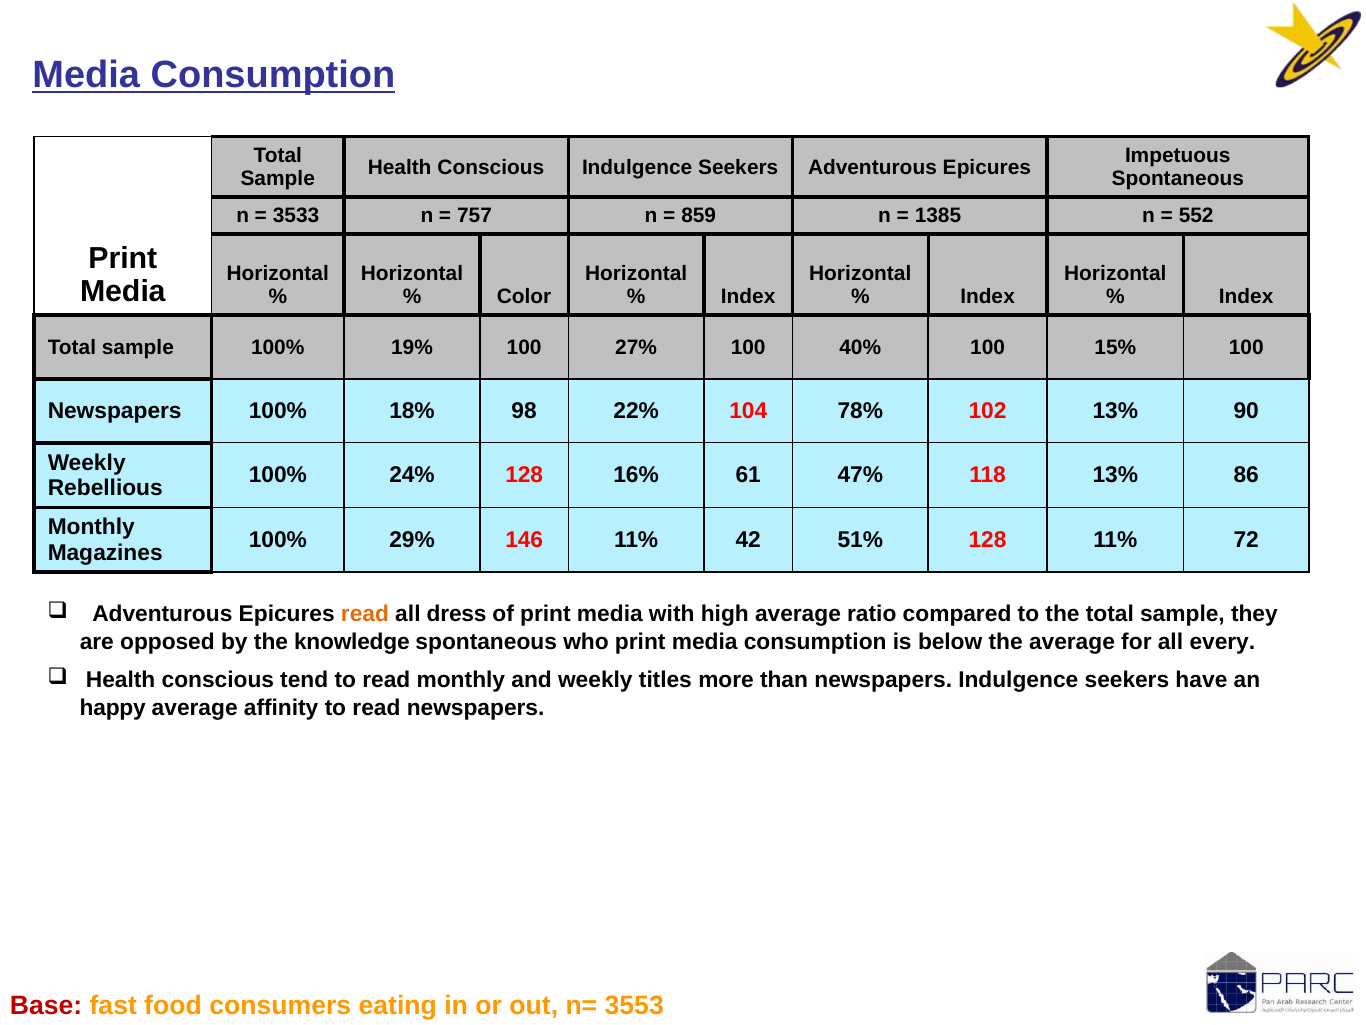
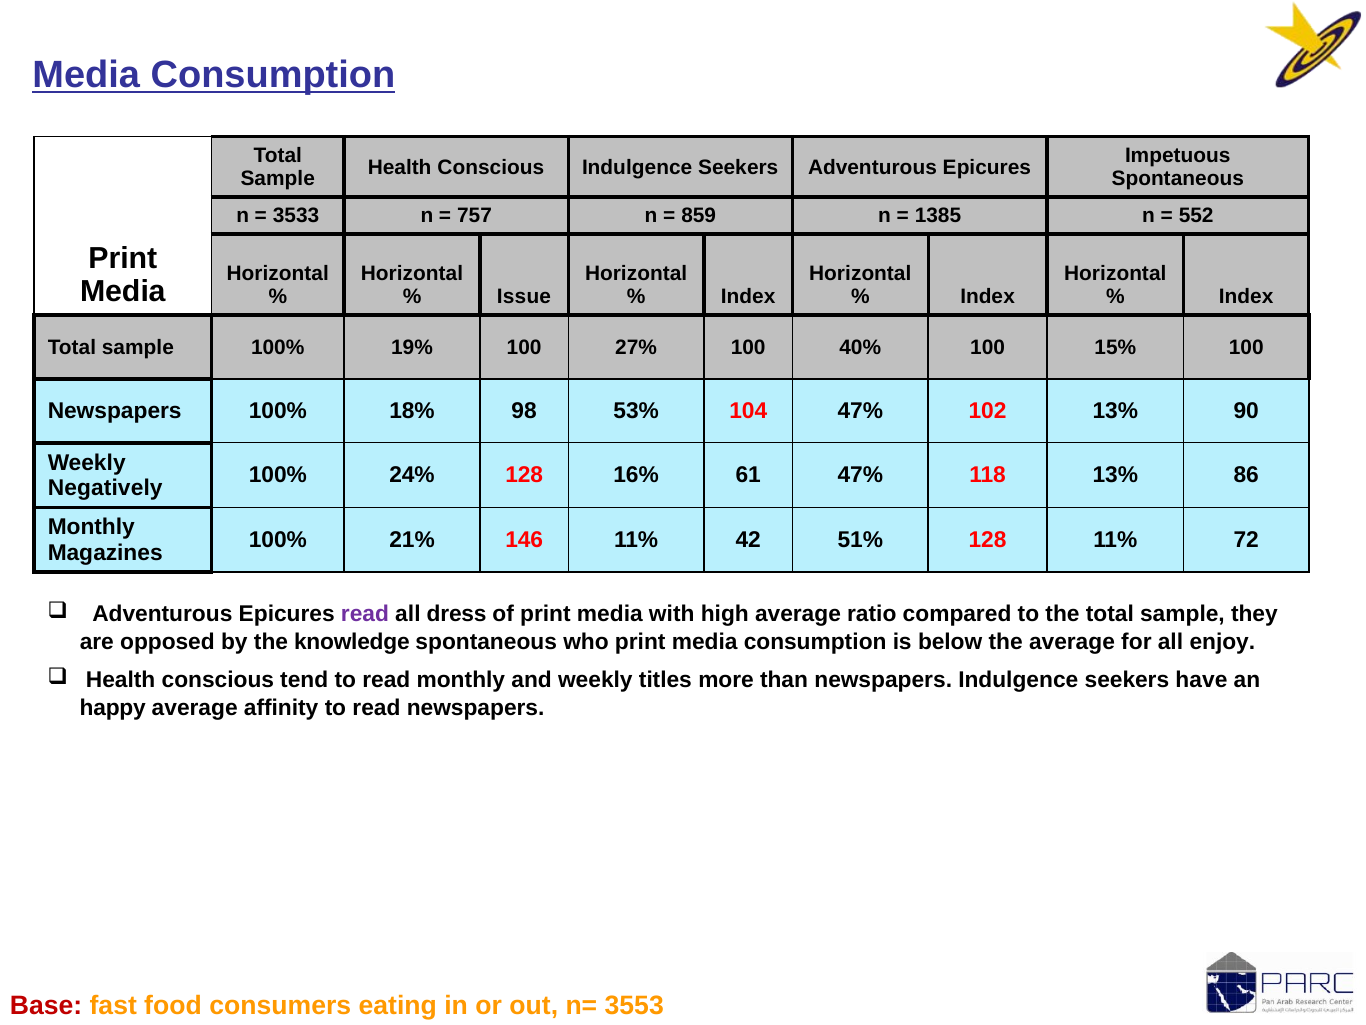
Color: Color -> Issue (524, 297)
22%: 22% -> 53% (636, 411)
104 78%: 78% -> 47% (860, 411)
Rebellious: Rebellious -> Negatively (105, 488)
29%: 29% -> 21% (412, 540)
read colour: orange -> purple (365, 614)
every: every -> enjoy (1222, 641)
